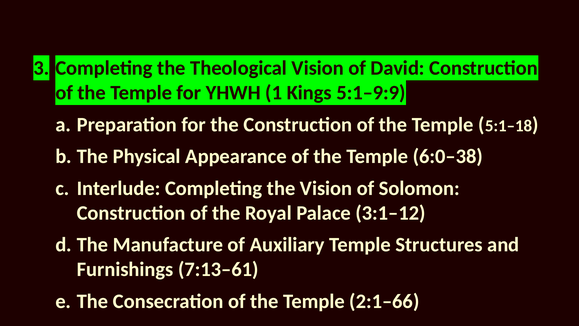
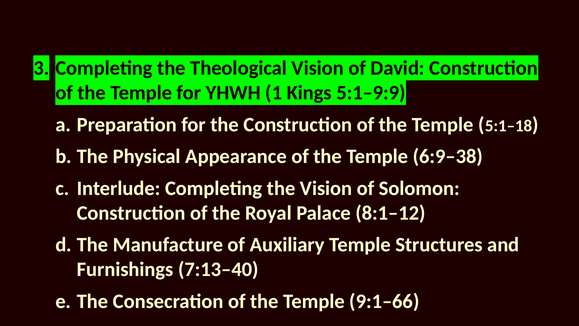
6:0–38: 6:0–38 -> 6:9–38 (448, 156)
3:1–12: 3:1–12 -> 8:1–12 (391, 213)
7:13–61: 7:13–61 -> 7:13–40 (218, 269)
2:1–66: 2:1–66 -> 9:1–66 (384, 301)
